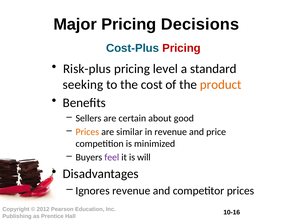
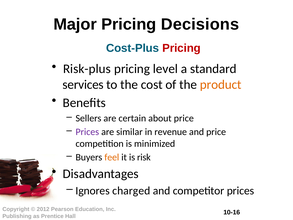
seeking: seeking -> services (83, 84)
about good: good -> price (184, 118)
Prices colour: orange -> purple (87, 132)
feel colour: purple -> orange (112, 157)
will: will -> risk (144, 157)
Ignores revenue: revenue -> charged (131, 190)
